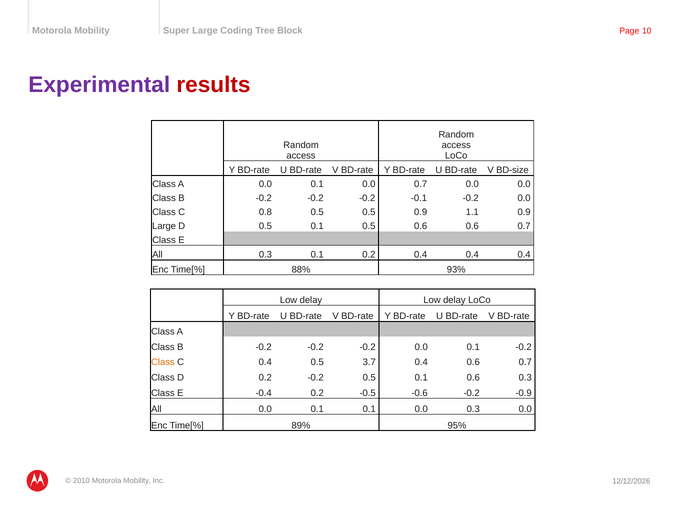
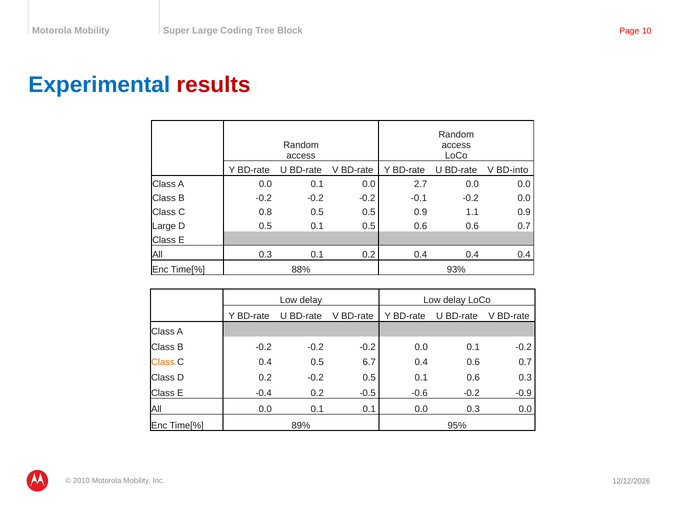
Experimental colour: purple -> blue (99, 85)
BD-size: BD-size -> BD-into (512, 171)
0.0 0.7: 0.7 -> 2.7 (421, 184)
3.7: 3.7 -> 6.7 (369, 363)
